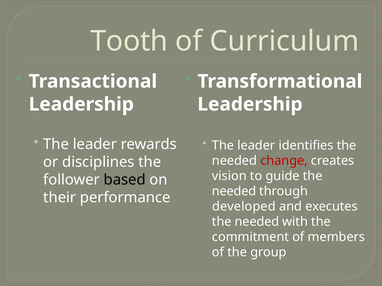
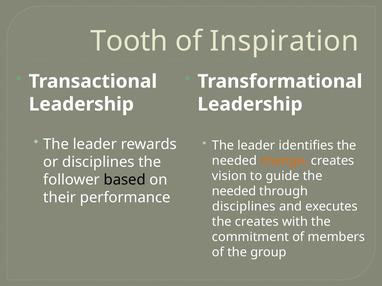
Curriculum: Curriculum -> Inspiration (284, 41)
change colour: red -> orange (284, 161)
developed: developed -> disciplines (244, 207)
needed: needed -> creates (257, 222)
